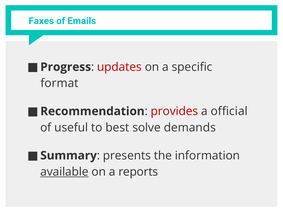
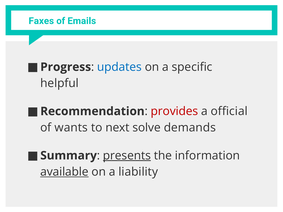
updates colour: red -> blue (119, 67)
format: format -> helpful (60, 83)
useful: useful -> wants (71, 128)
best: best -> next (117, 128)
presents underline: none -> present (127, 156)
reports: reports -> liability (138, 172)
